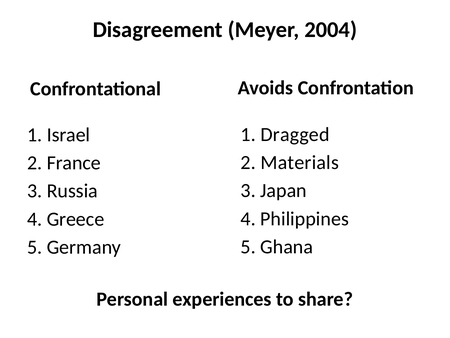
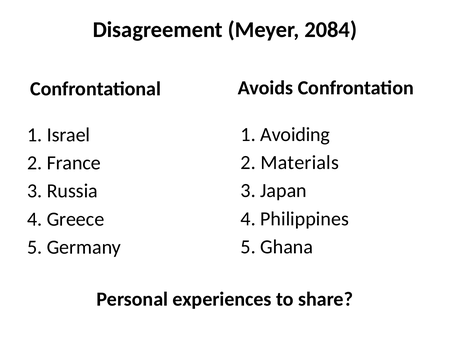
2004: 2004 -> 2084 (331, 30)
Dragged: Dragged -> Avoiding (295, 134)
